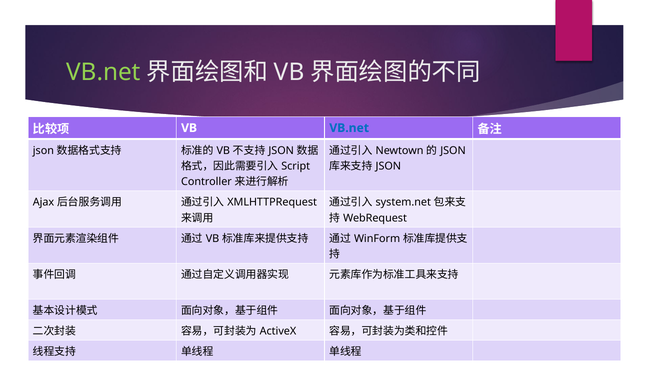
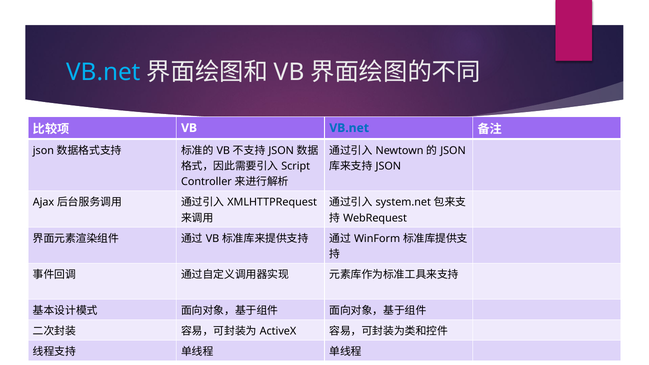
VB.net colour: light green -> light blue (103, 72)
